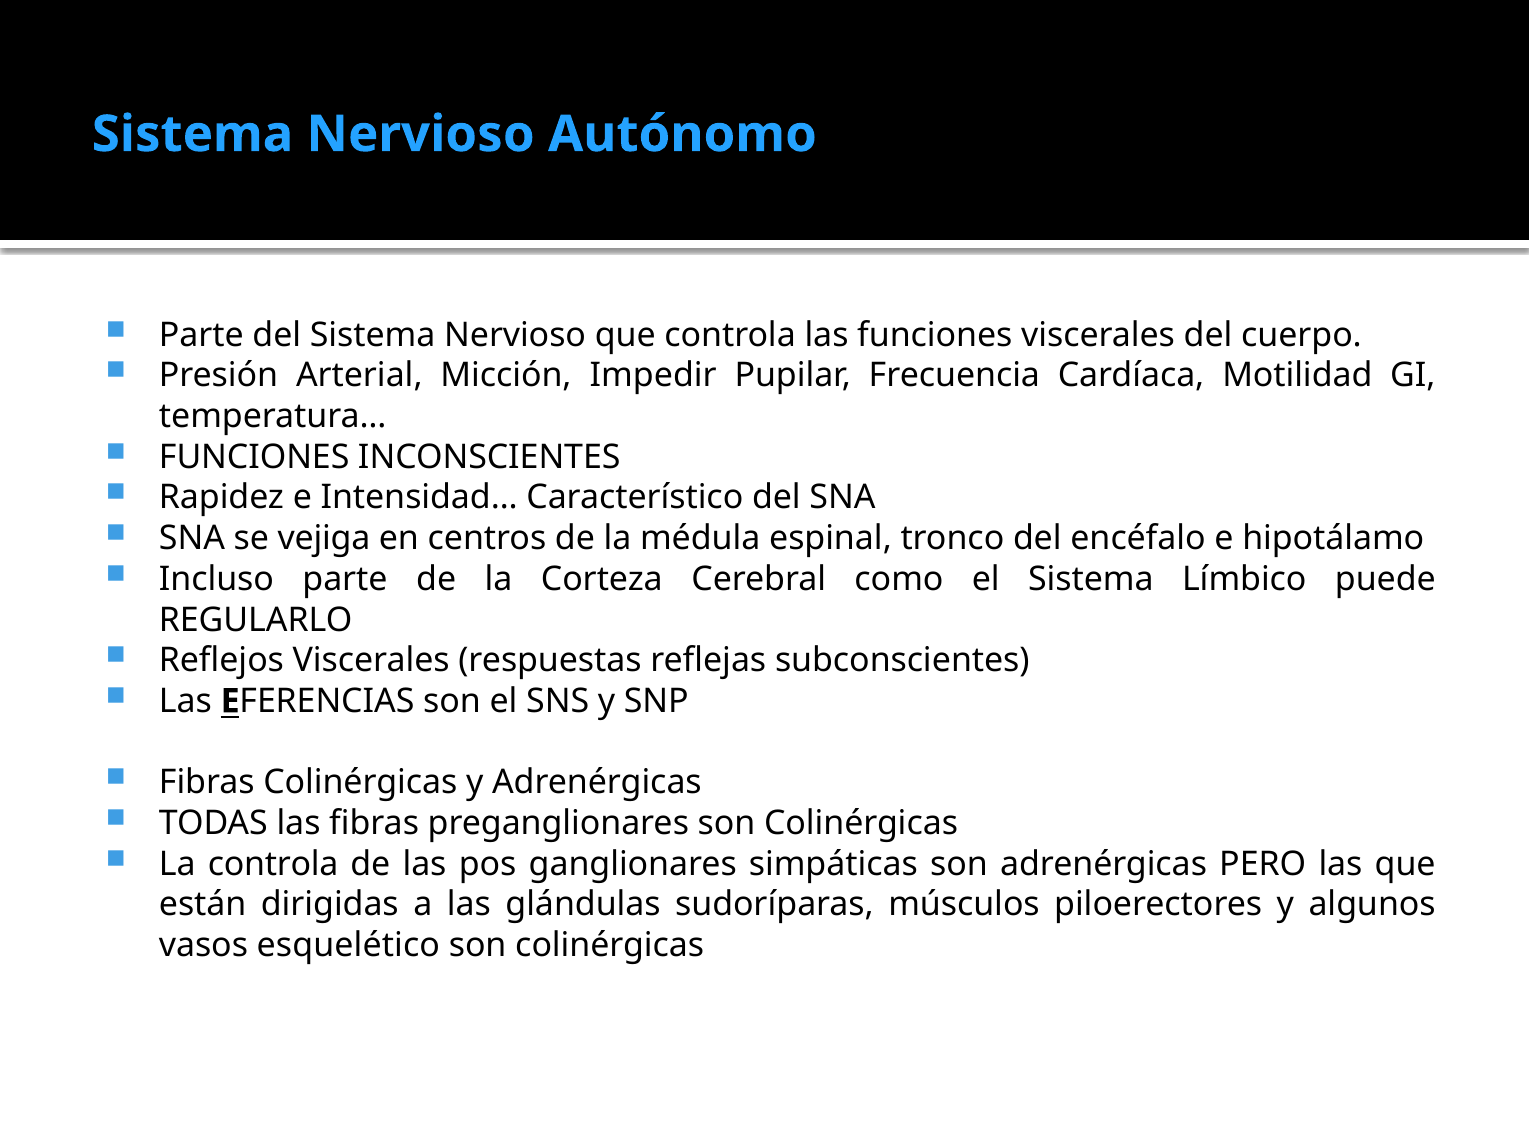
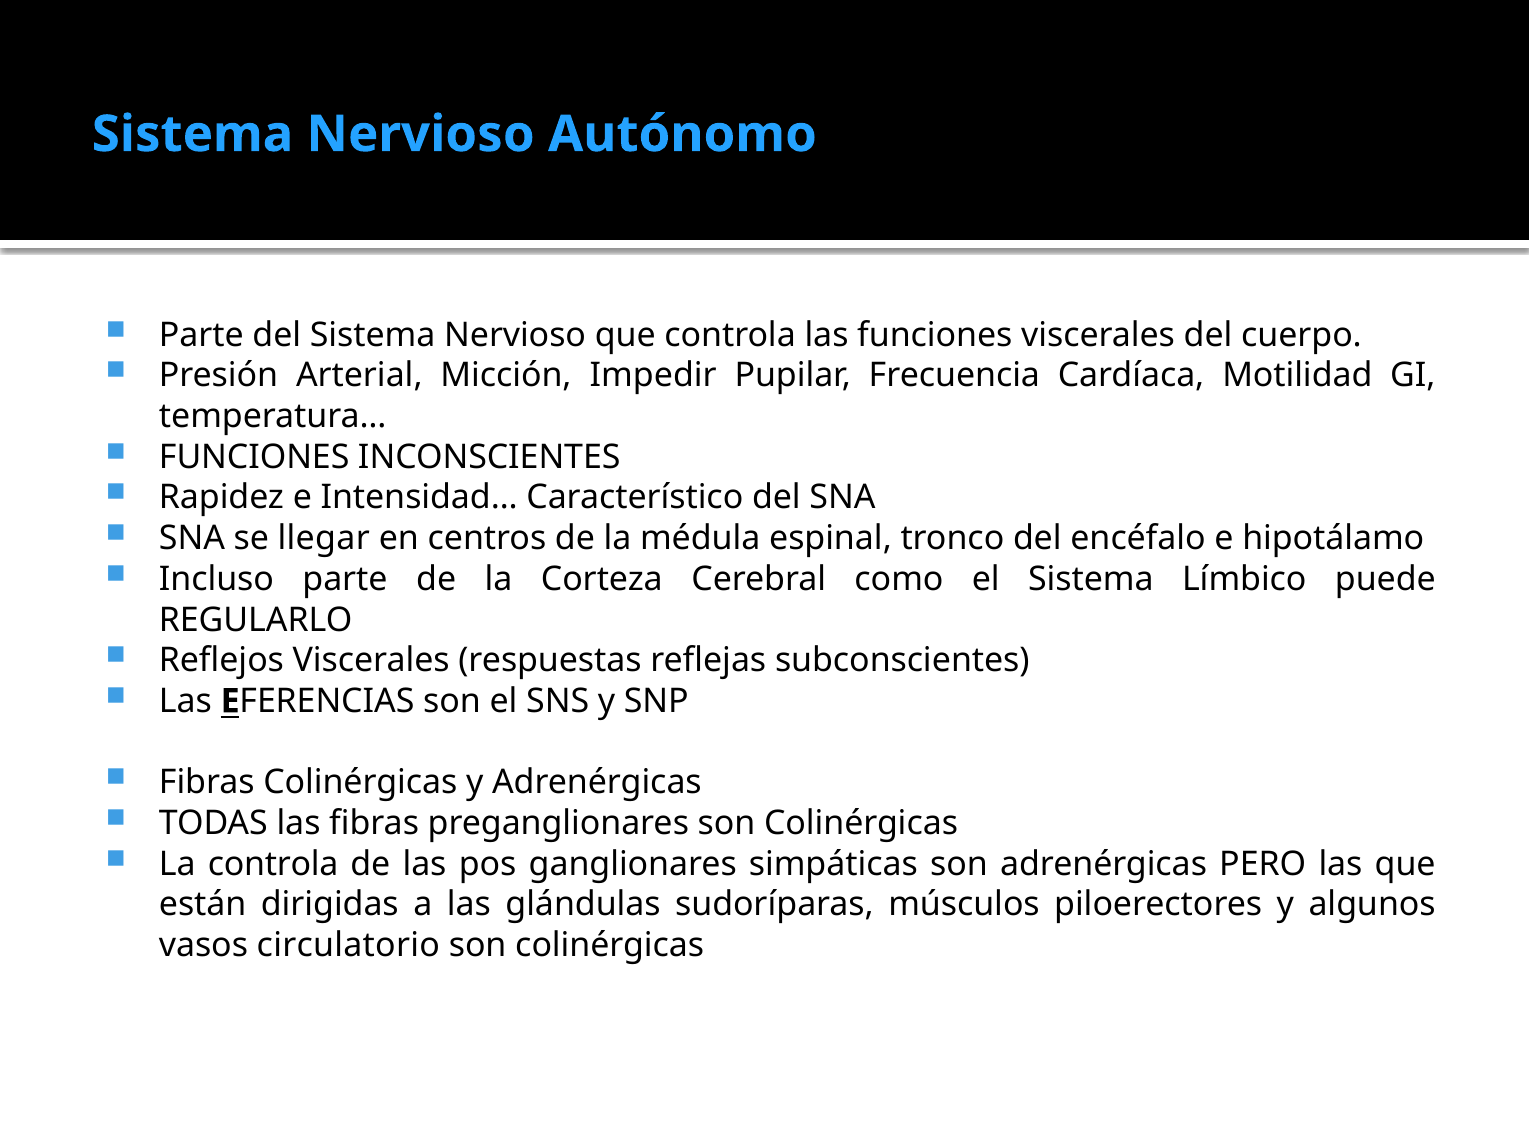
vejiga: vejiga -> llegar (324, 538)
esquelético: esquelético -> circulatorio (348, 945)
